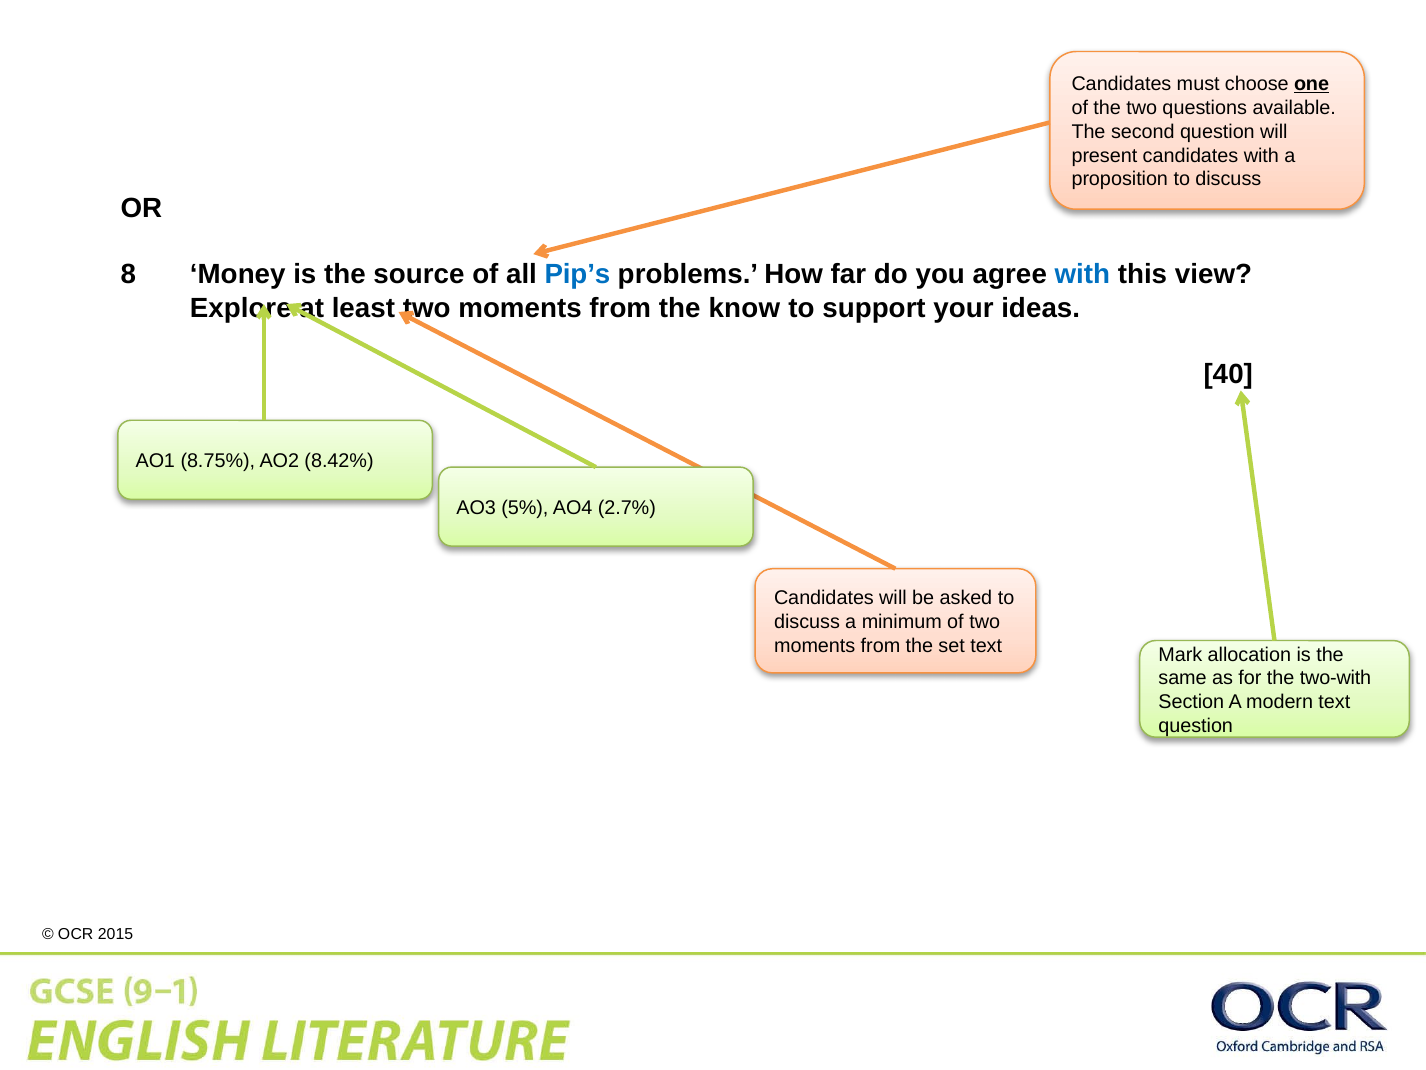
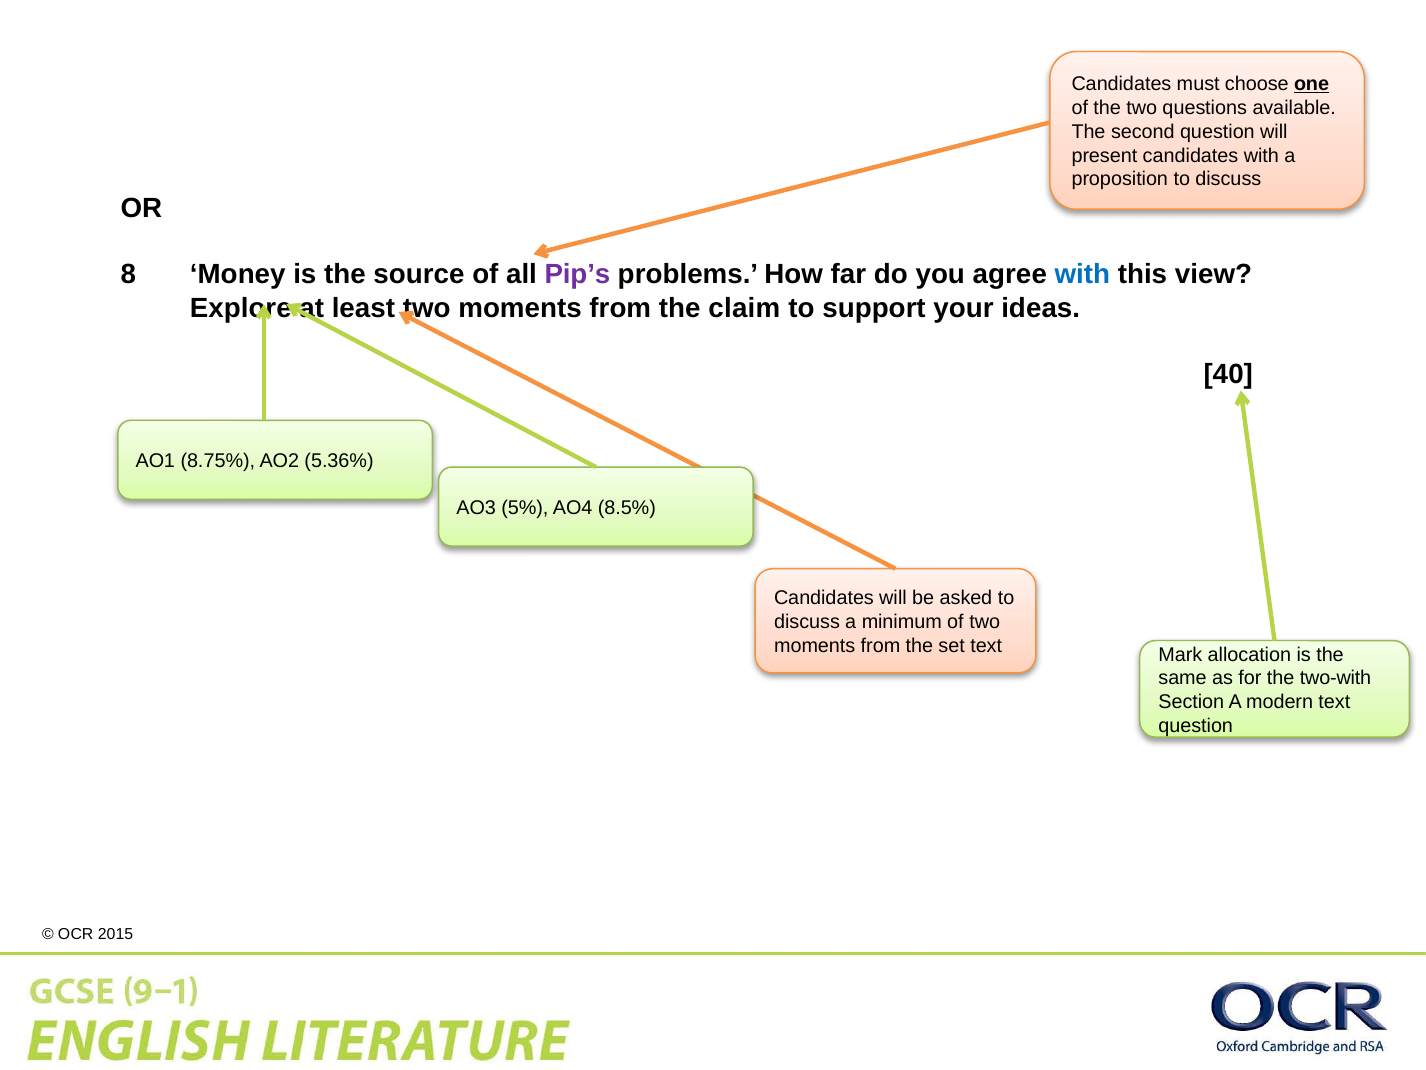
Pip’s colour: blue -> purple (577, 274)
know: know -> claim (744, 308)
8.42%: 8.42% -> 5.36% (339, 461)
2.7%: 2.7% -> 8.5% (627, 508)
